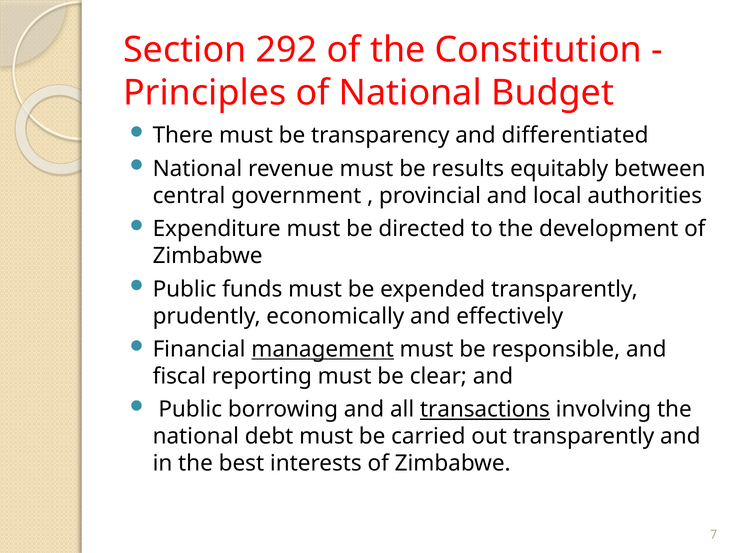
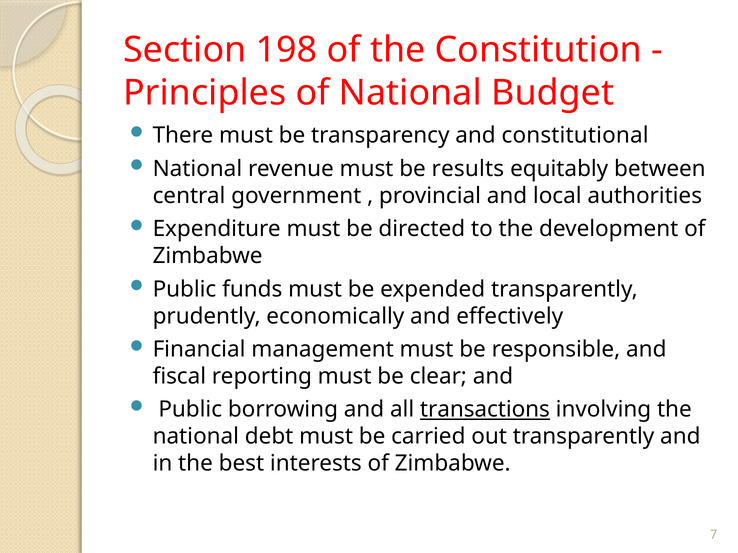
292: 292 -> 198 (287, 50)
differentiated: differentiated -> constitutional (575, 136)
management underline: present -> none (323, 350)
